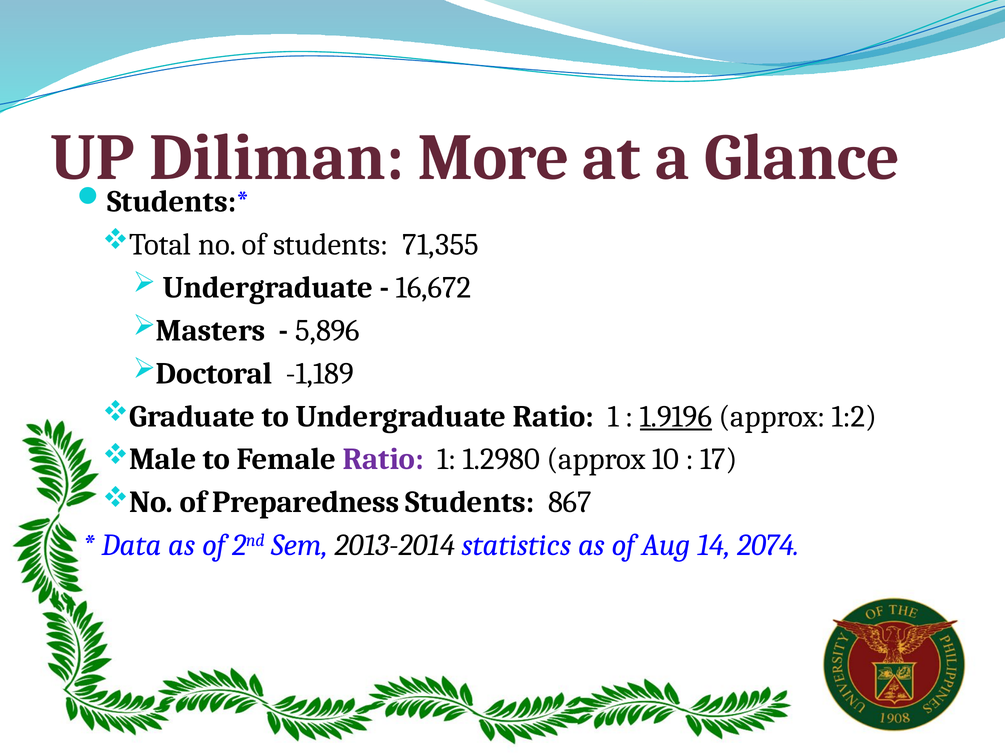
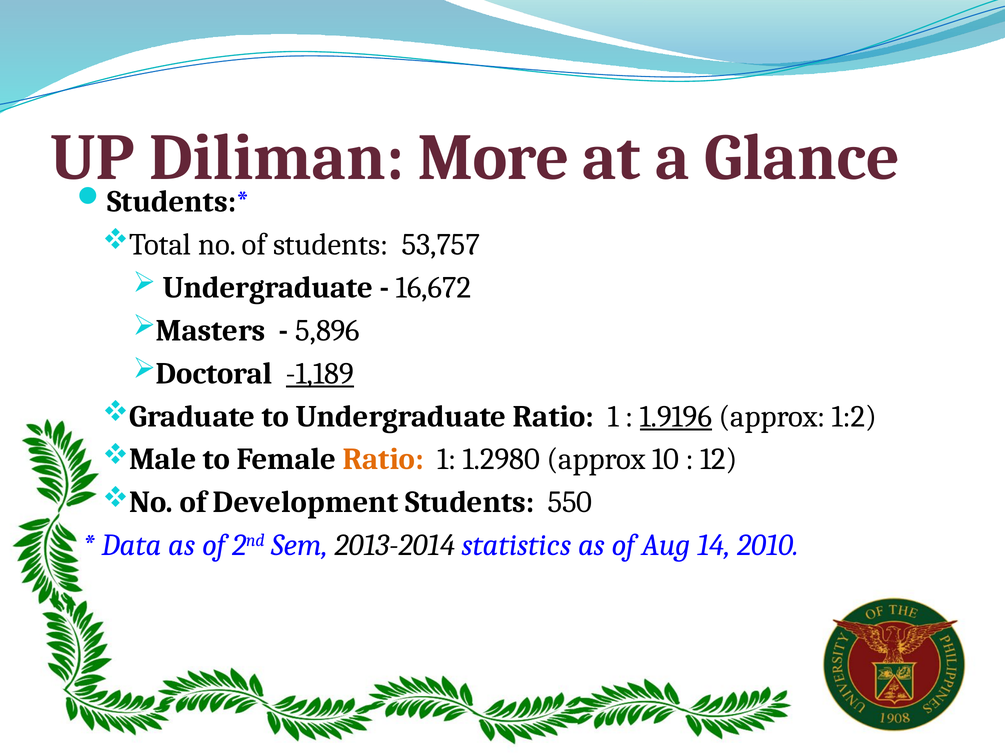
71,355: 71,355 -> 53,757 (441, 244)
-1,189 underline: none -> present (320, 373)
Ratio colour: purple -> orange (383, 459)
17: 17 -> 12 (719, 459)
Preparedness: Preparedness -> Development (306, 502)
867: 867 -> 550 (570, 502)
2074: 2074 -> 2010 (768, 545)
